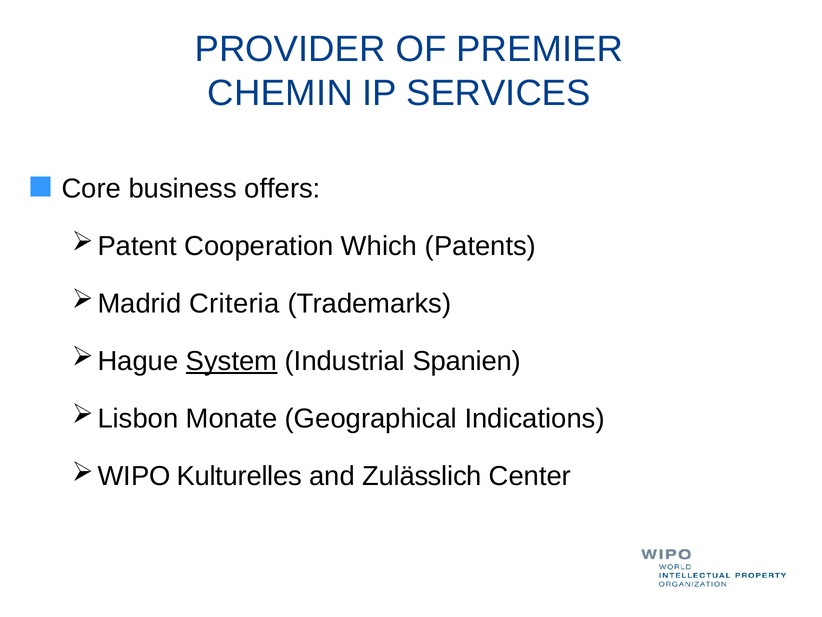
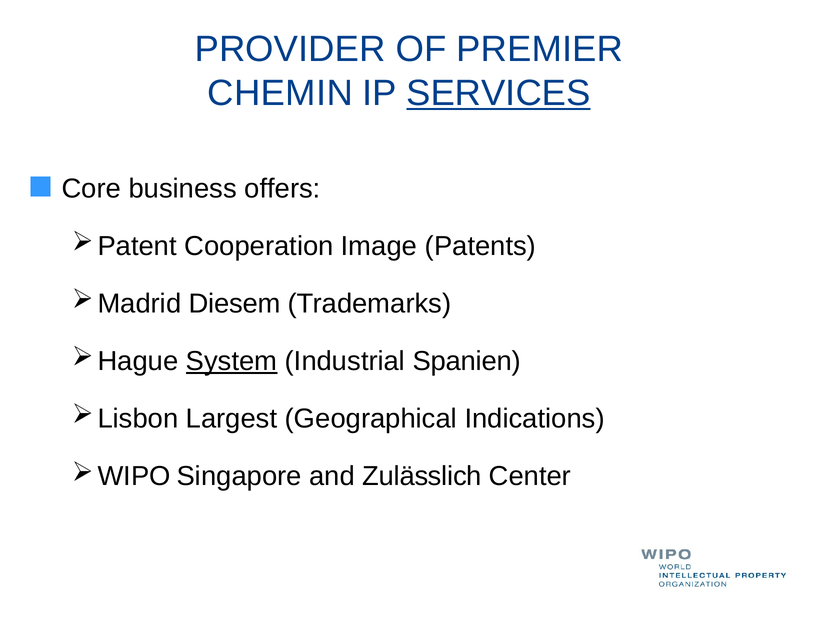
SERVICES underline: none -> present (498, 93)
Which: Which -> Image (379, 246)
Criteria: Criteria -> Diesem (235, 303)
Monate: Monate -> Largest (232, 418)
Kulturelles: Kulturelles -> Singapore (239, 476)
